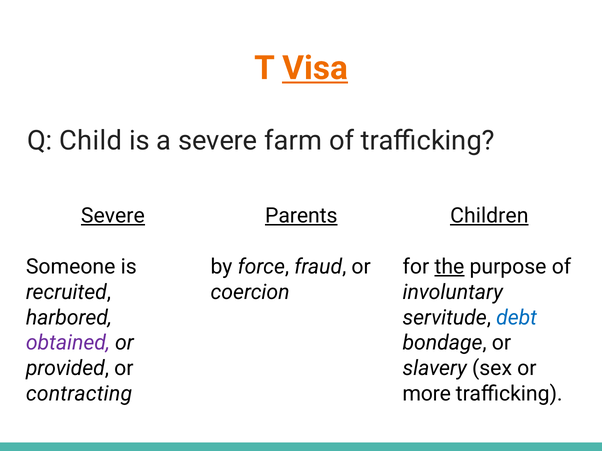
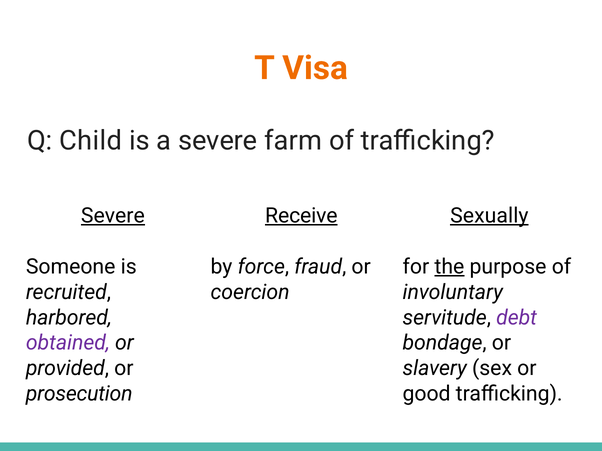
Visa underline: present -> none (315, 68)
Parents: Parents -> Receive (301, 216)
Children: Children -> Sexually (489, 216)
debt colour: blue -> purple (517, 318)
contracting: contracting -> prosecution (79, 394)
more: more -> good (427, 394)
